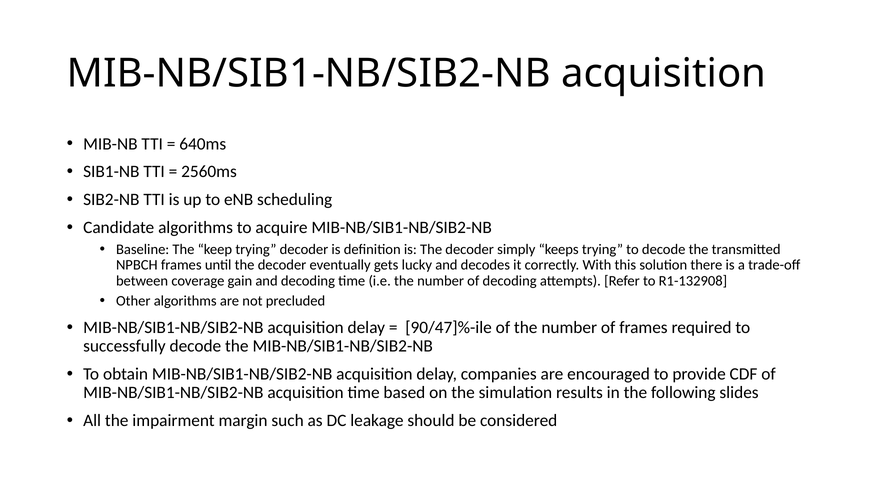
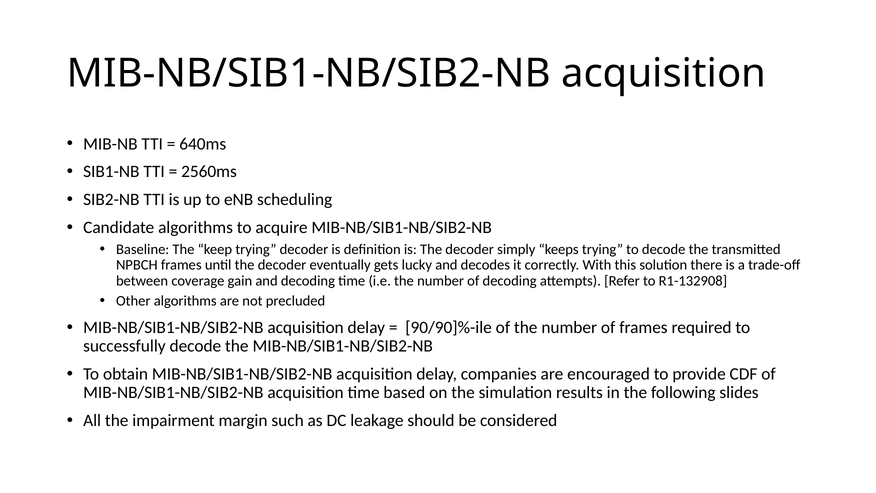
90/47]%-ile: 90/47]%-ile -> 90/90]%-ile (449, 327)
